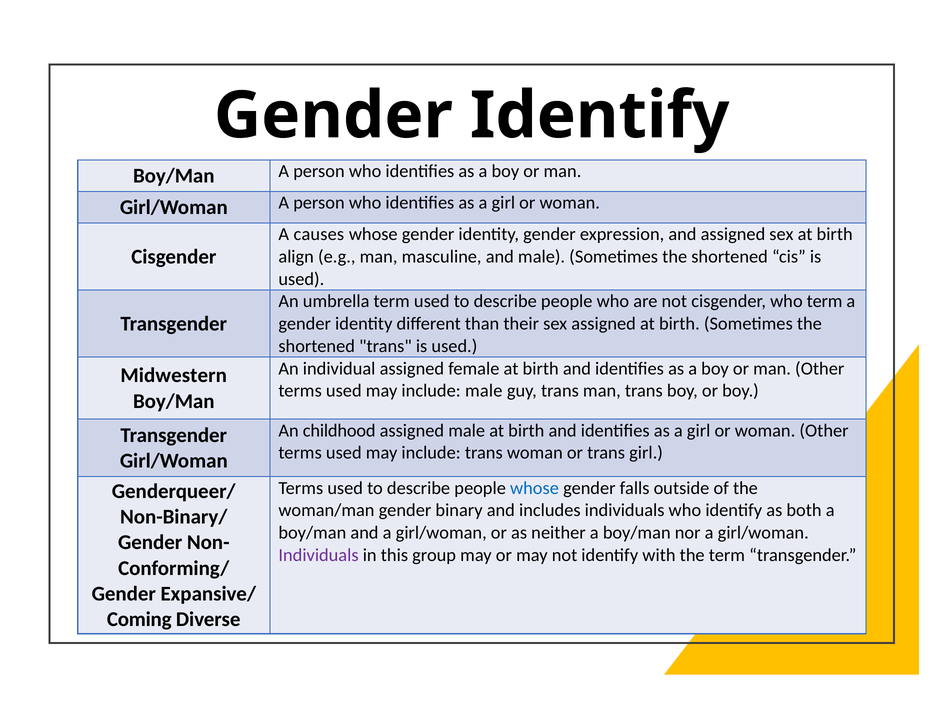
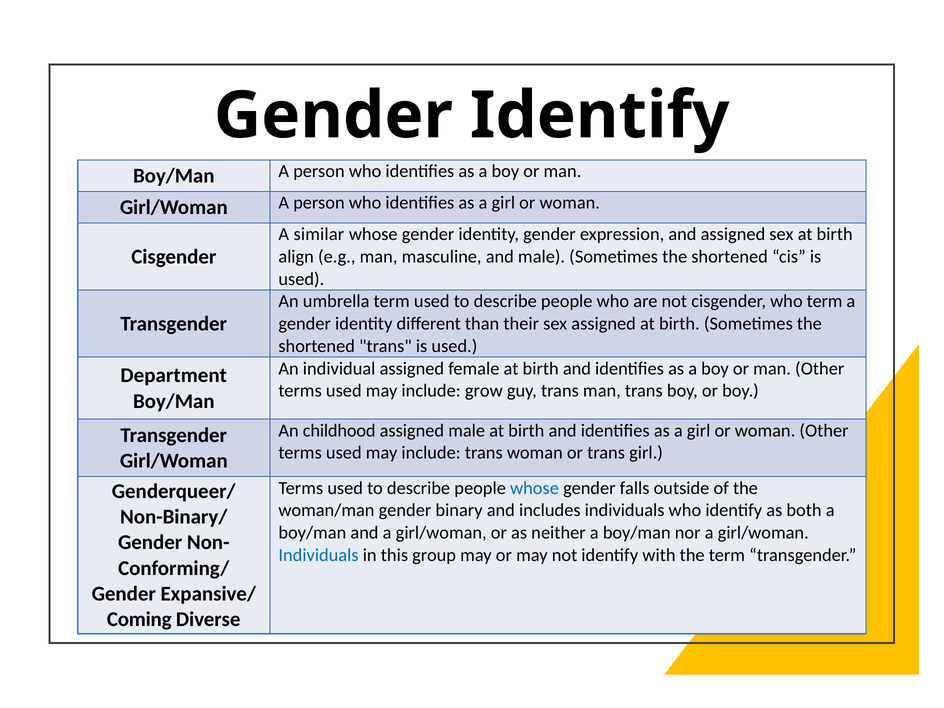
causes: causes -> similar (319, 234)
Midwestern: Midwestern -> Department (174, 376)
include male: male -> grow (484, 391)
Individuals colour: purple -> blue (319, 555)
